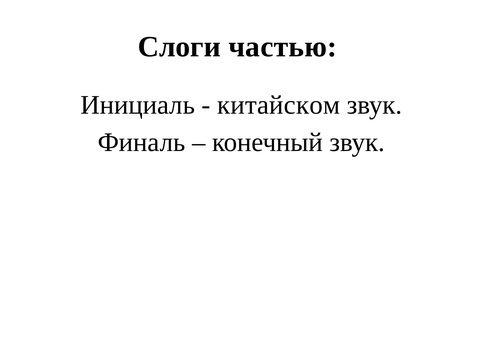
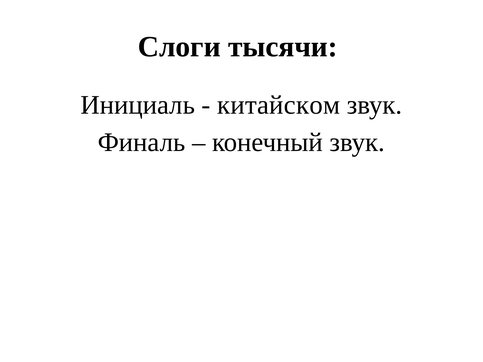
частью: частью -> тысячи (283, 47)
